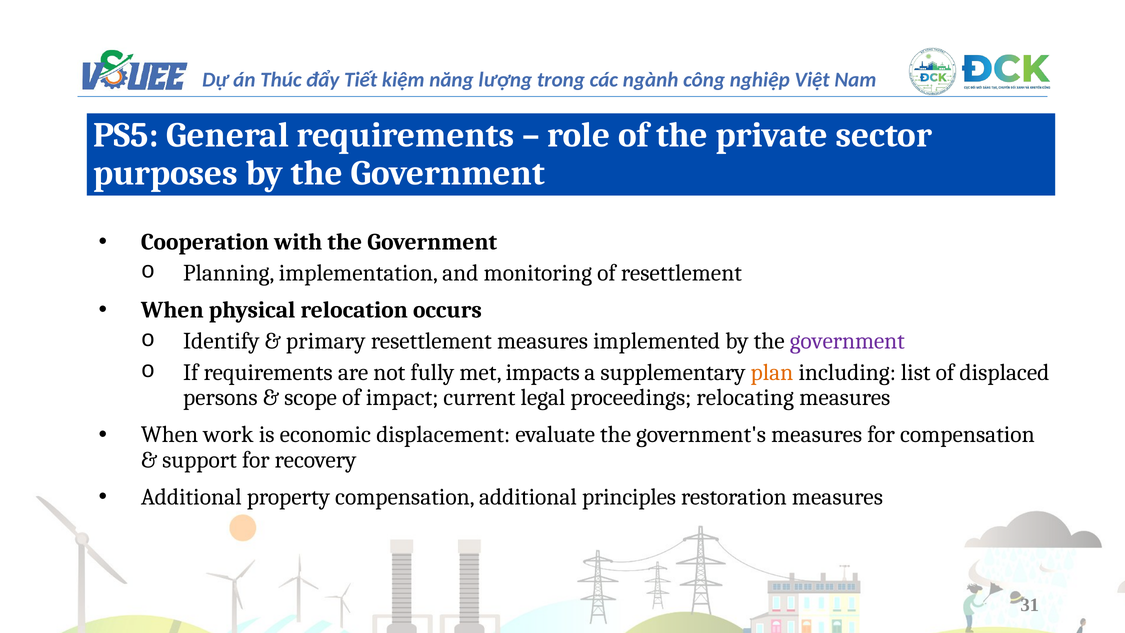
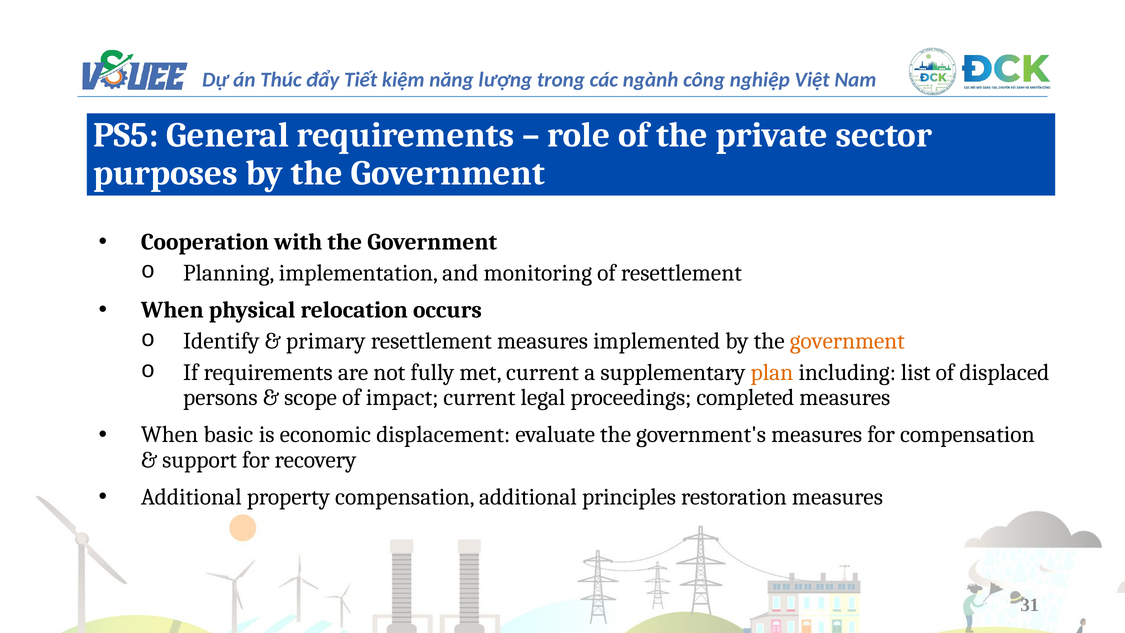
government colour: purple -> orange (847, 341)
met impacts: impacts -> current (543, 372)
relocating: relocating -> completed (745, 398)
work: work -> basic (228, 435)
